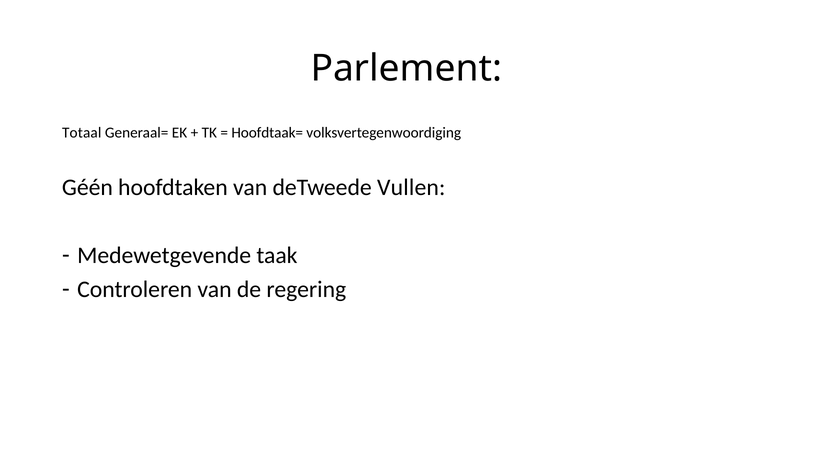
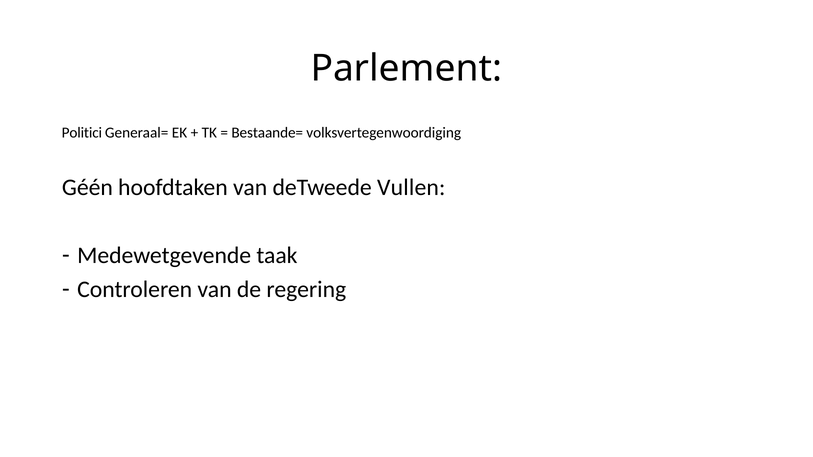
Totaal: Totaal -> Politici (82, 133)
Hoofdtaak=: Hoofdtaak= -> Bestaande= (267, 133)
